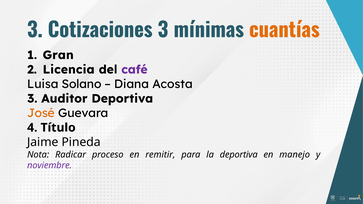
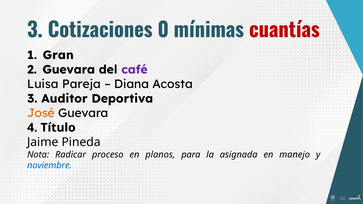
Cotizaciones 3: 3 -> 0 (163, 30)
cuantías colour: orange -> red (284, 30)
Licencia: Licencia -> Guevara (69, 70)
Solano: Solano -> Pareja (81, 84)
remitir: remitir -> planos (160, 155)
la deportiva: deportiva -> asignada (239, 155)
noviembre colour: purple -> blue (50, 166)
